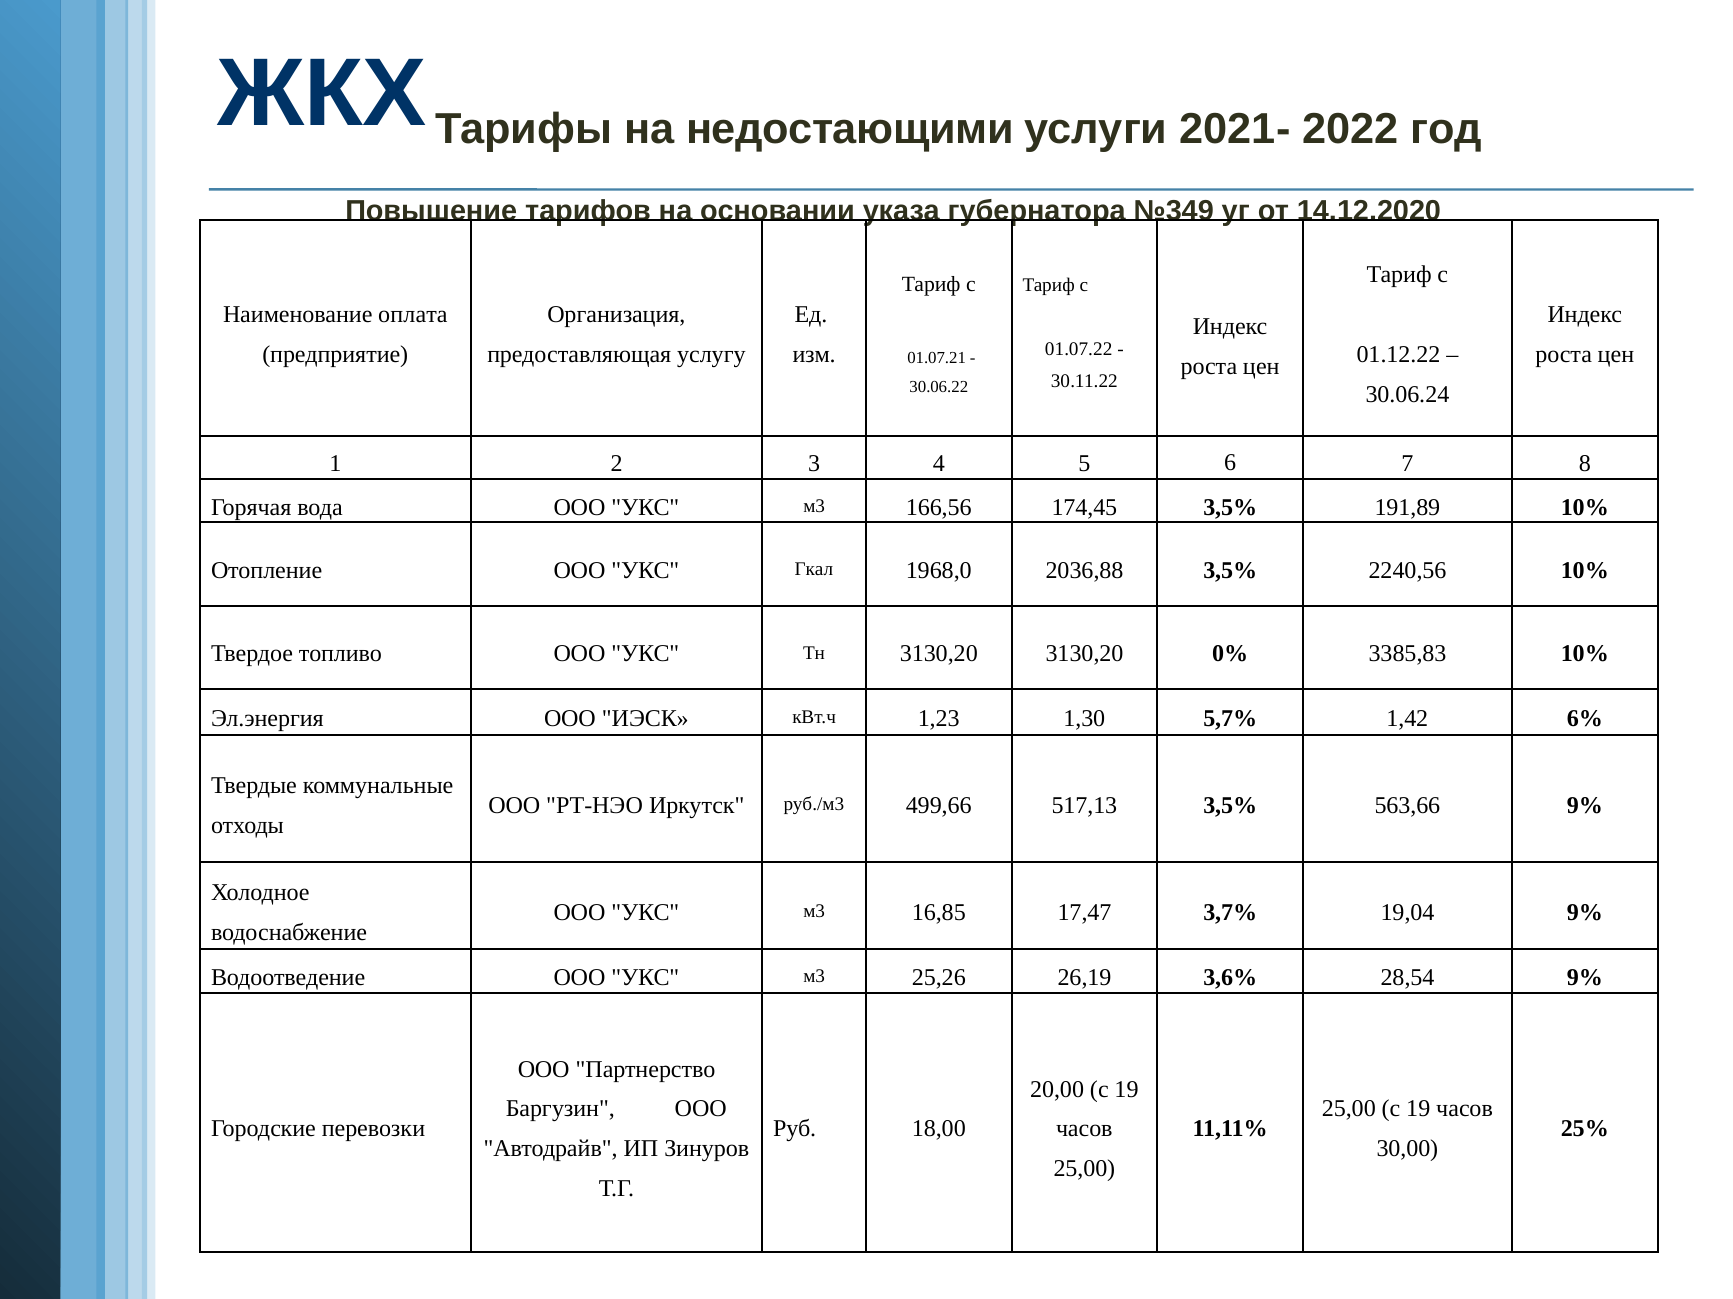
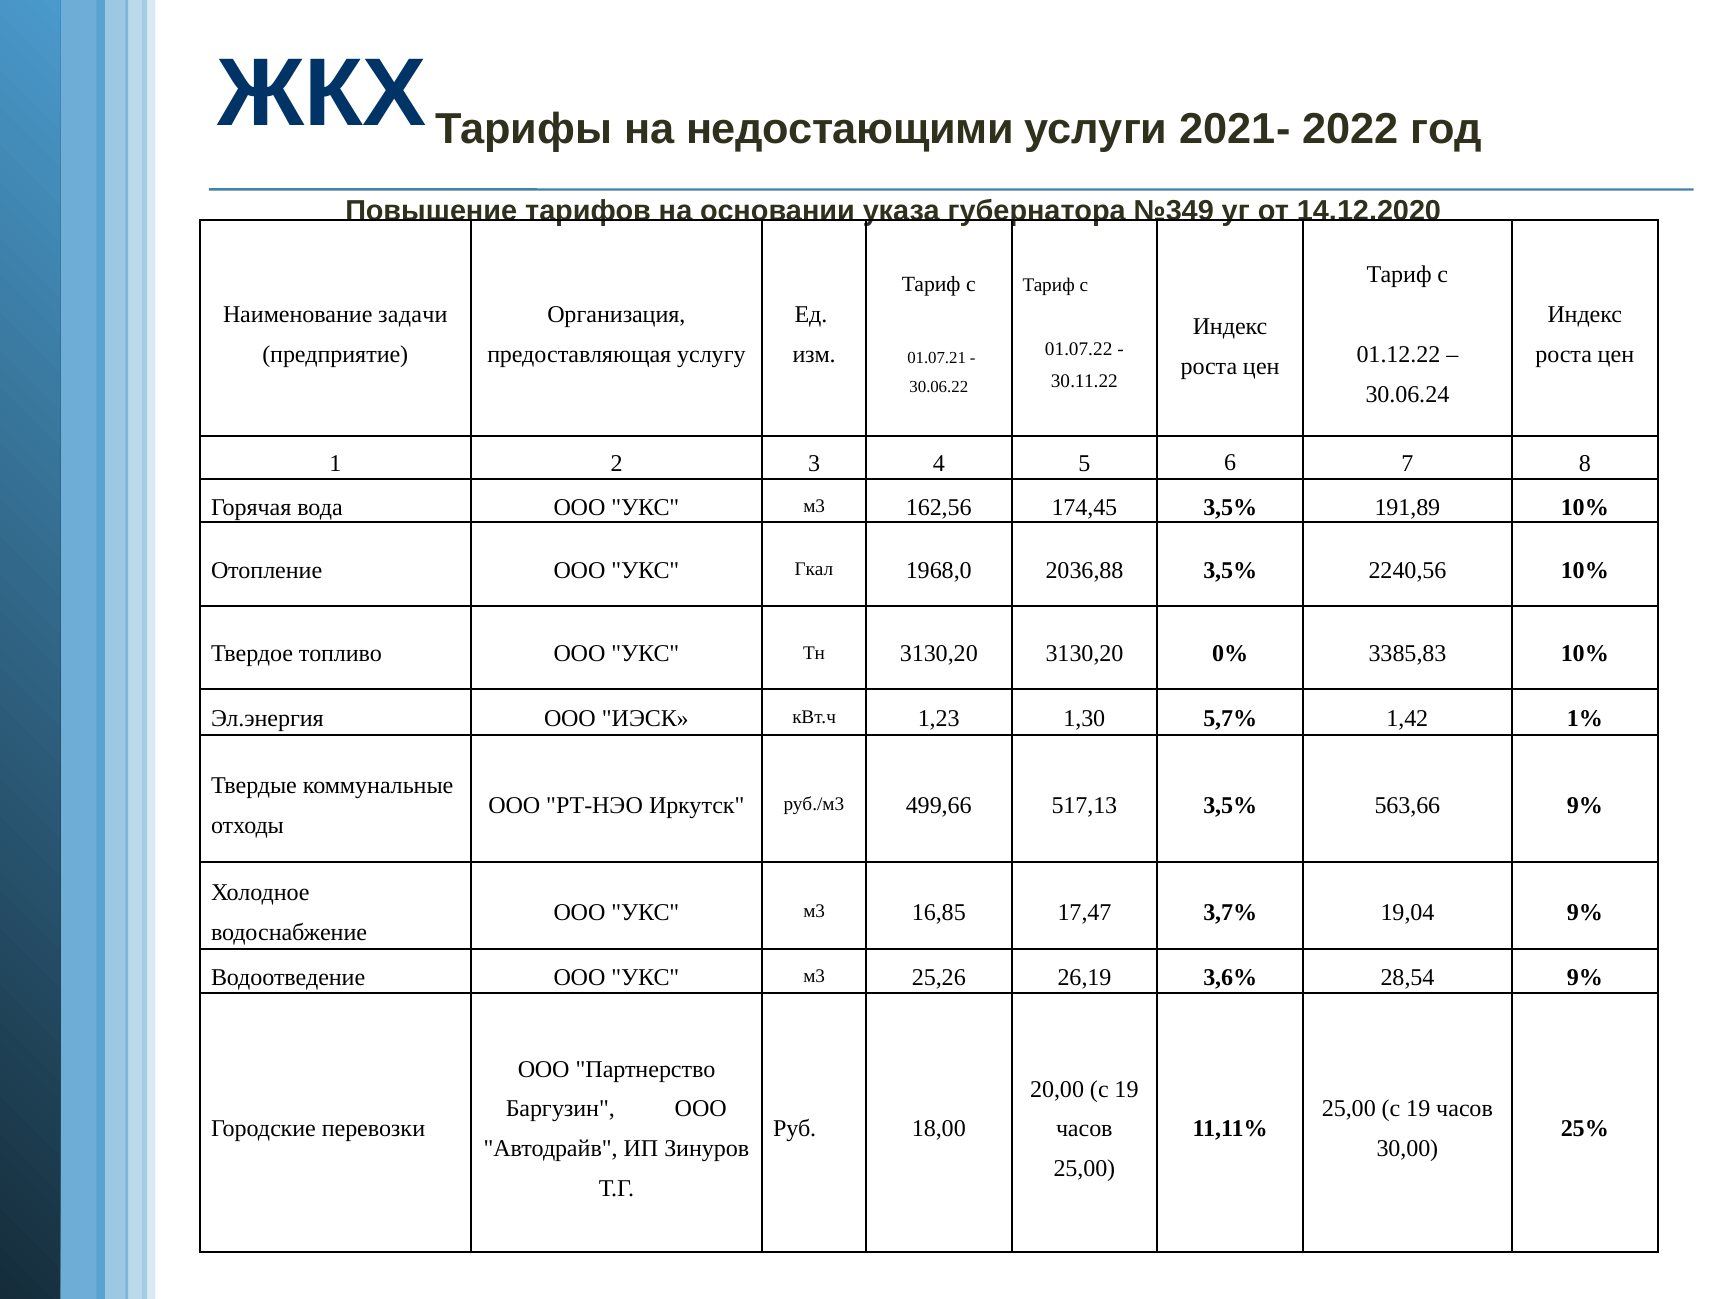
оплата: оплата -> задачи (413, 315)
166,56: 166,56 -> 162,56 (939, 508)
6%: 6% -> 1% (1585, 719)
